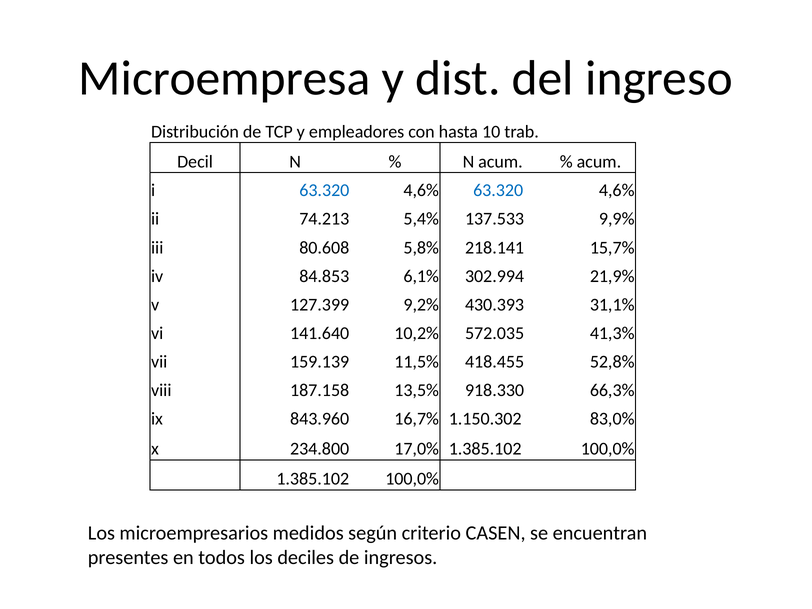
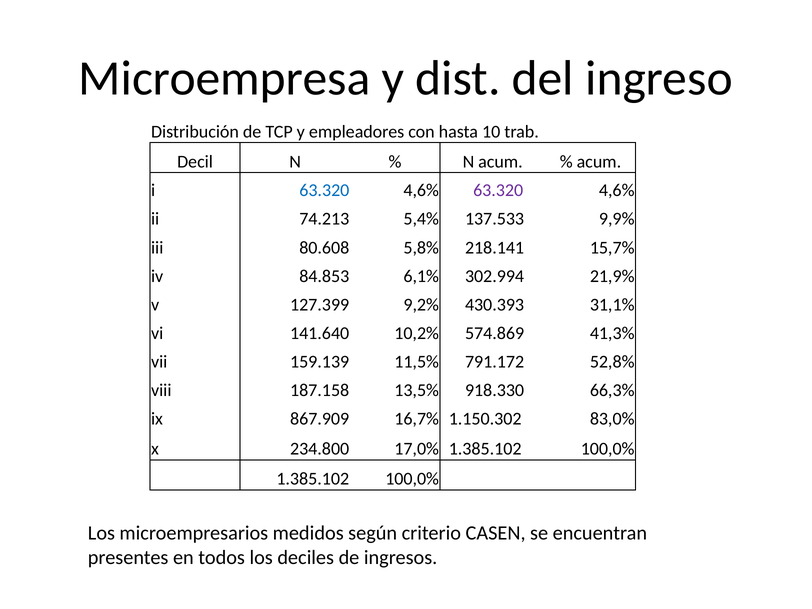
63.320 colour: blue -> purple (498, 190)
572.035: 572.035 -> 574.869 (495, 333)
418.455: 418.455 -> 791.172 (495, 362)
843.960: 843.960 -> 867.909 (320, 419)
